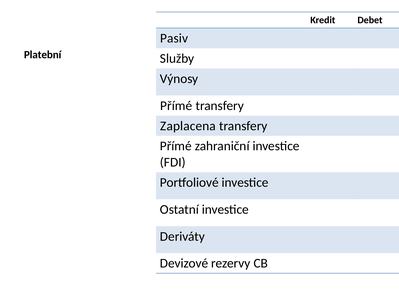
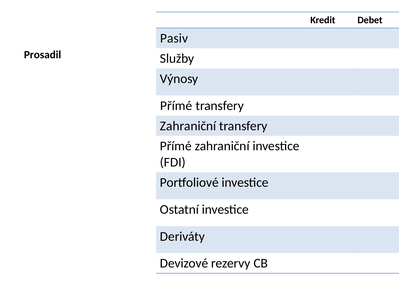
Platební: Platební -> Prosadil (43, 55)
Zaplacena: Zaplacena -> Zahraniční (188, 126)
